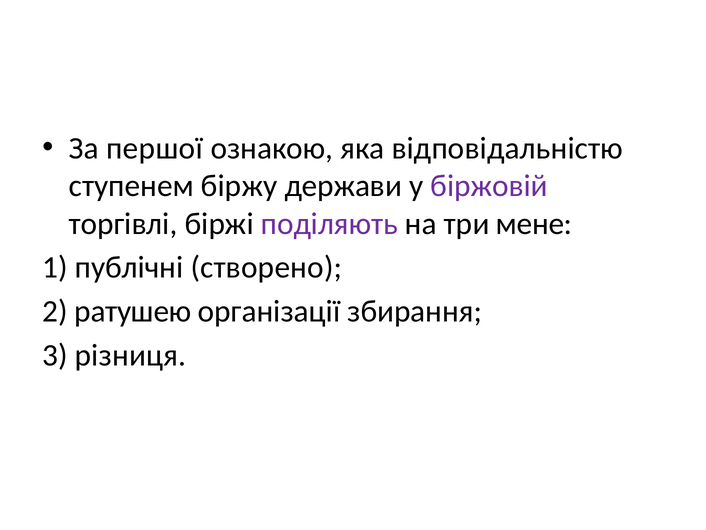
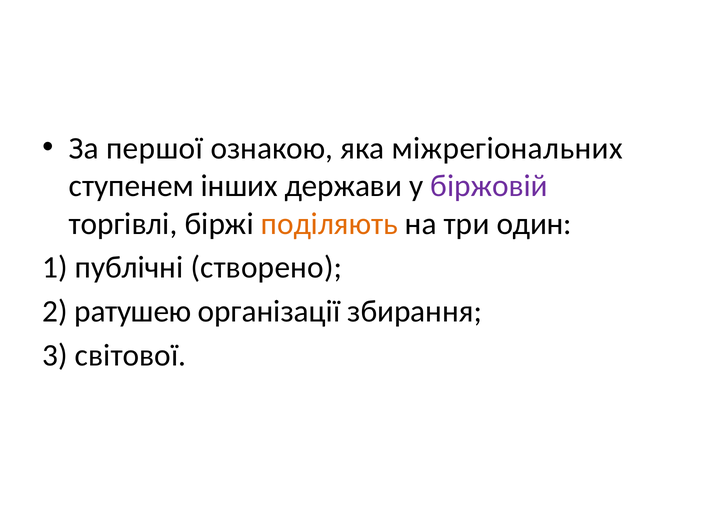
відповідальністю: відповідальністю -> міжрегіональних (507, 148)
біржу: біржу -> інших (239, 186)
поділяють colour: purple -> orange (329, 223)
мене: мене -> один (534, 223)
різниця: різниця -> світової (131, 355)
